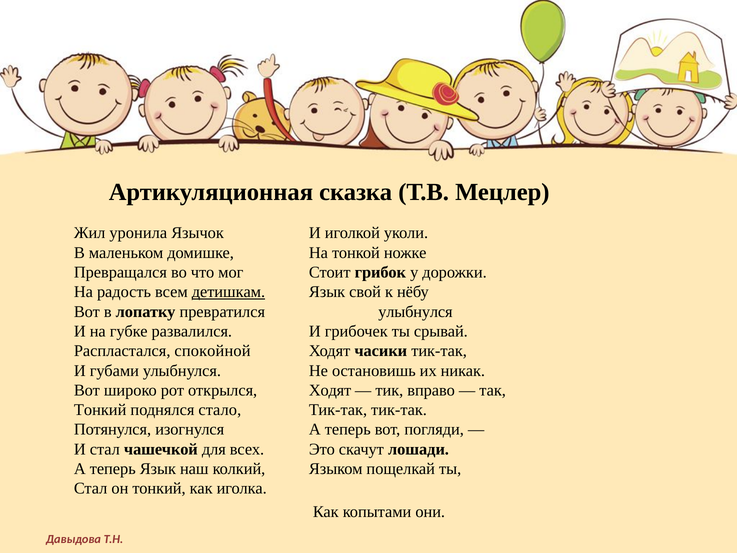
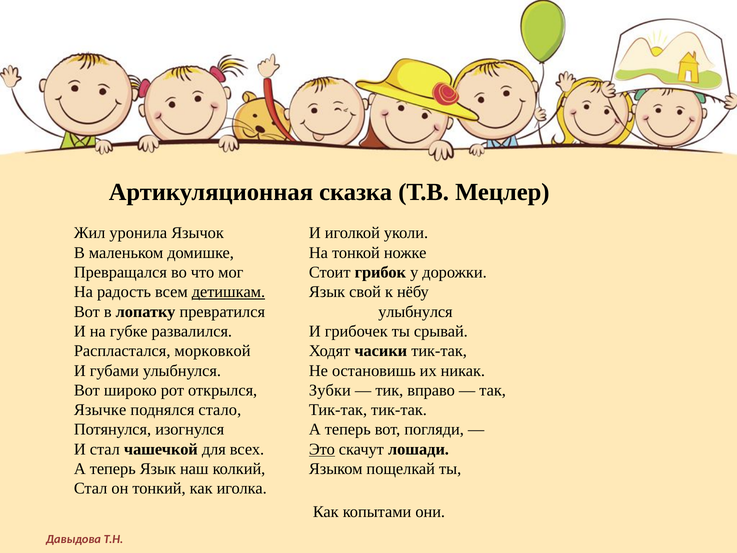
спокойной: спокойной -> морковкой (213, 351)
Ходят: Ходят -> Зубки (330, 390)
Тонкий: Тонкий -> Язычке (100, 410)
Это underline: none -> present (322, 449)
